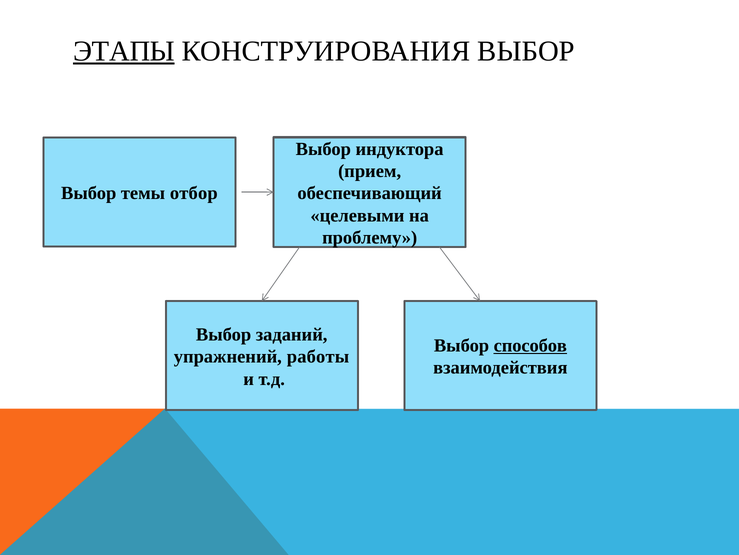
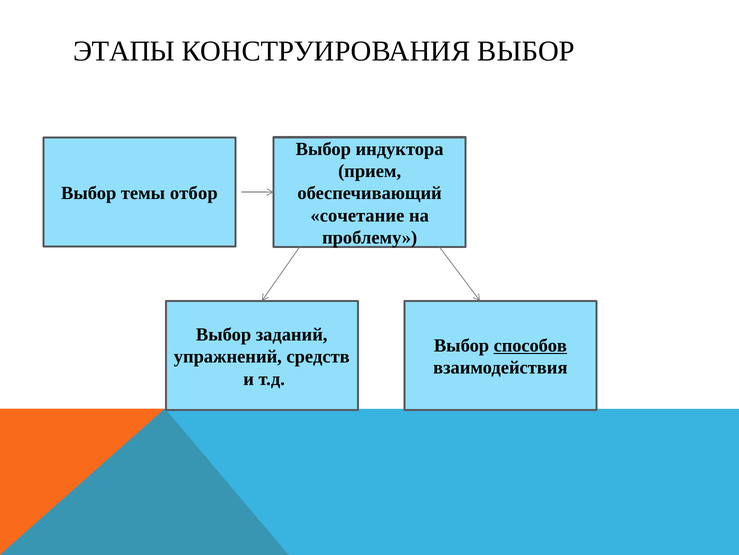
ЭТАПЫ underline: present -> none (124, 51)
целевыми: целевыми -> сочетание (357, 215)
работы: работы -> средств (318, 356)
